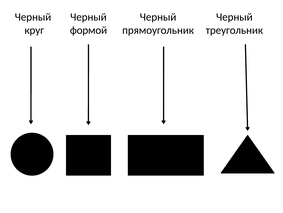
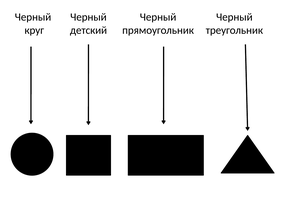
формой: формой -> детский (88, 30)
